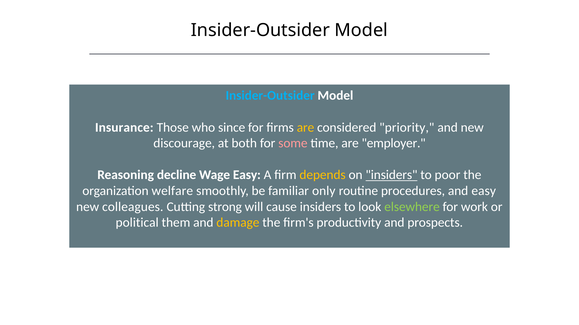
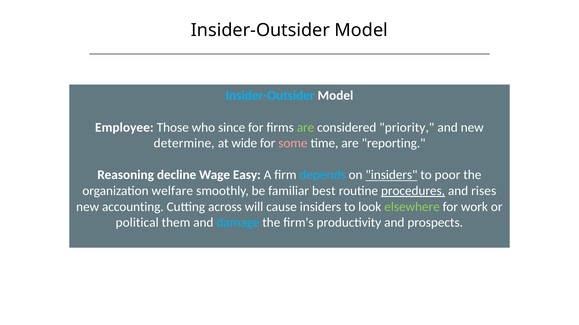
Insurance: Insurance -> Employee (124, 128)
are colour: yellow -> light green (306, 128)
discourage: discourage -> determine (184, 143)
both: both -> wide (244, 143)
employer: employer -> reporting (394, 143)
depends colour: yellow -> light blue (323, 175)
only: only -> best (324, 191)
procedures underline: none -> present (413, 191)
and easy: easy -> rises (484, 191)
colleagues: colleagues -> accounting (133, 207)
strong: strong -> across (225, 207)
damage colour: yellow -> light blue (238, 223)
